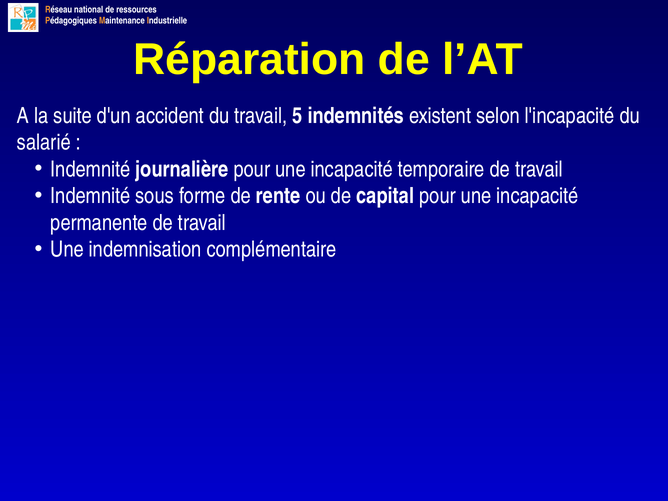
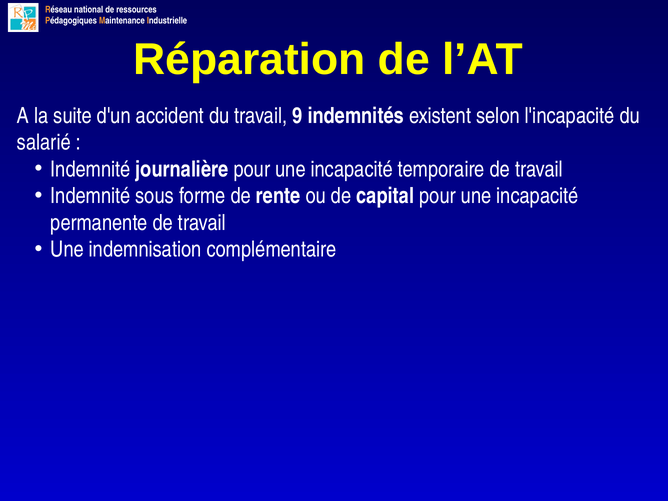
5: 5 -> 9 (297, 116)
